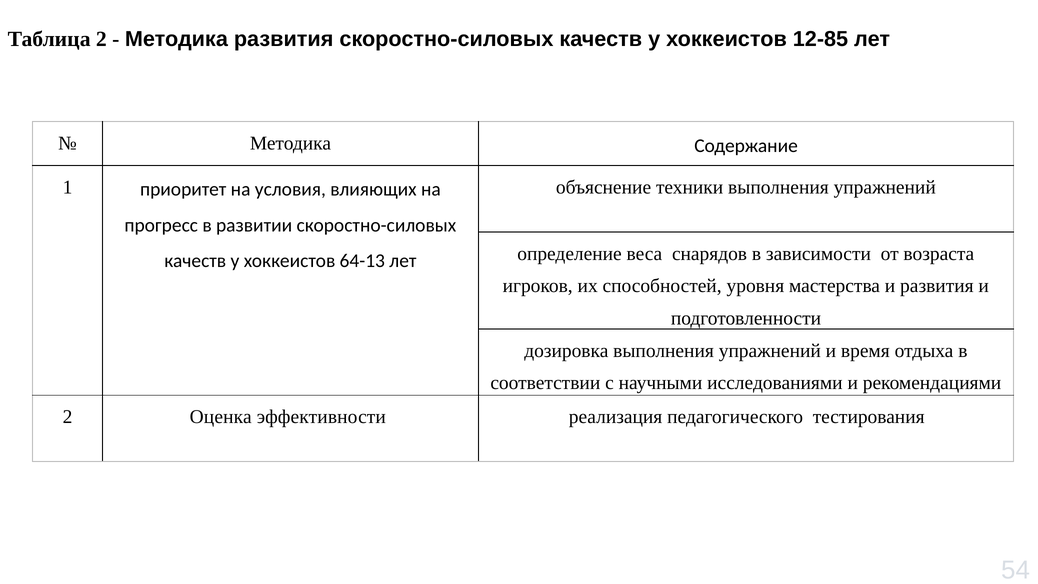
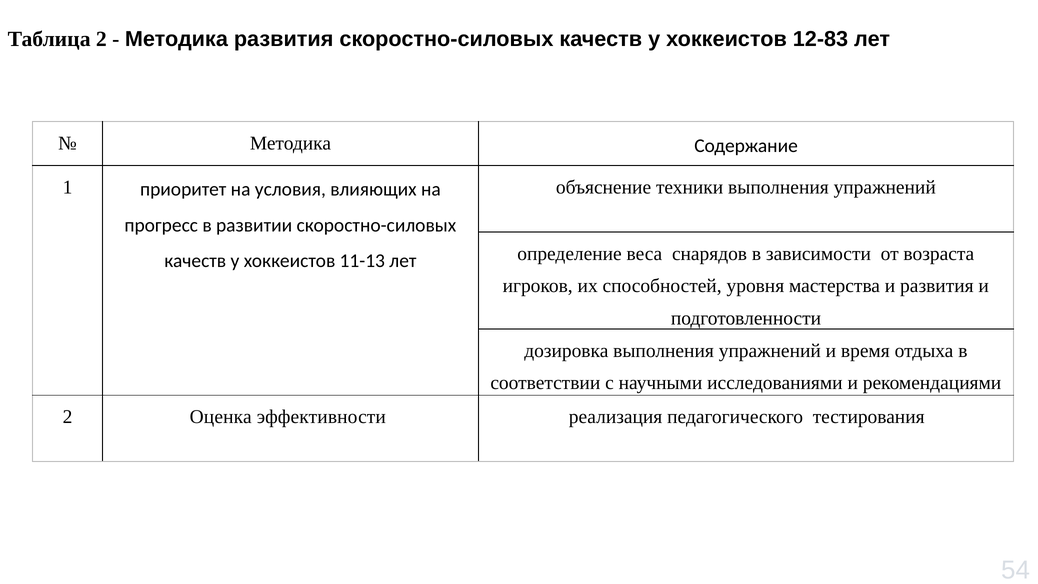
12-85: 12-85 -> 12-83 (820, 39)
64-13: 64-13 -> 11-13 (362, 261)
